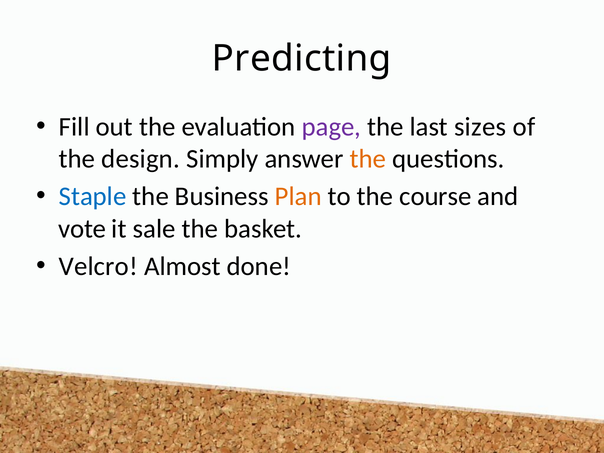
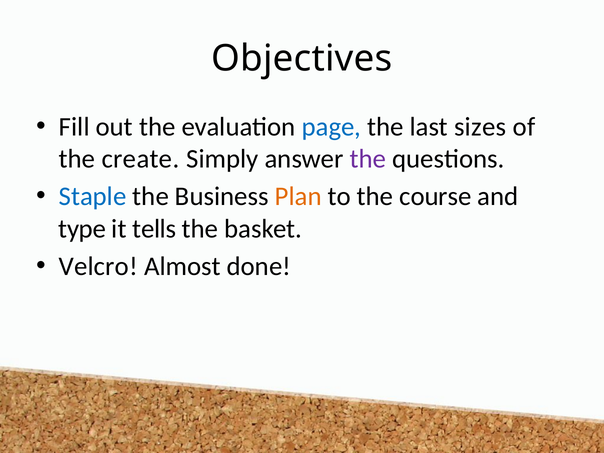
Predicting: Predicting -> Objectives (302, 58)
page colour: purple -> blue (331, 127)
design: design -> create (141, 159)
the colour: orange -> purple (368, 159)
vote: vote -> type (82, 229)
sale: sale -> tells (154, 229)
